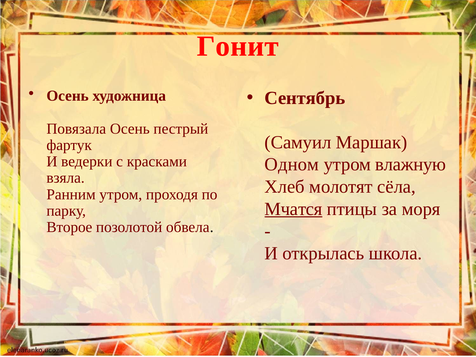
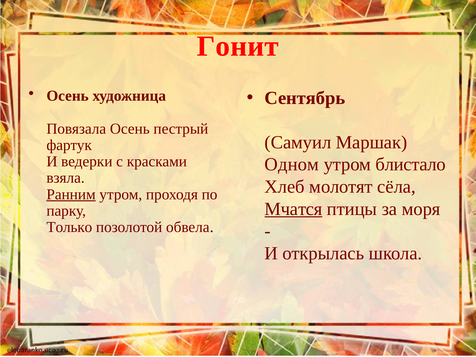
влажную: влажную -> блистало (411, 165)
Ранним underline: none -> present (71, 194)
Второе: Второе -> Только (69, 227)
